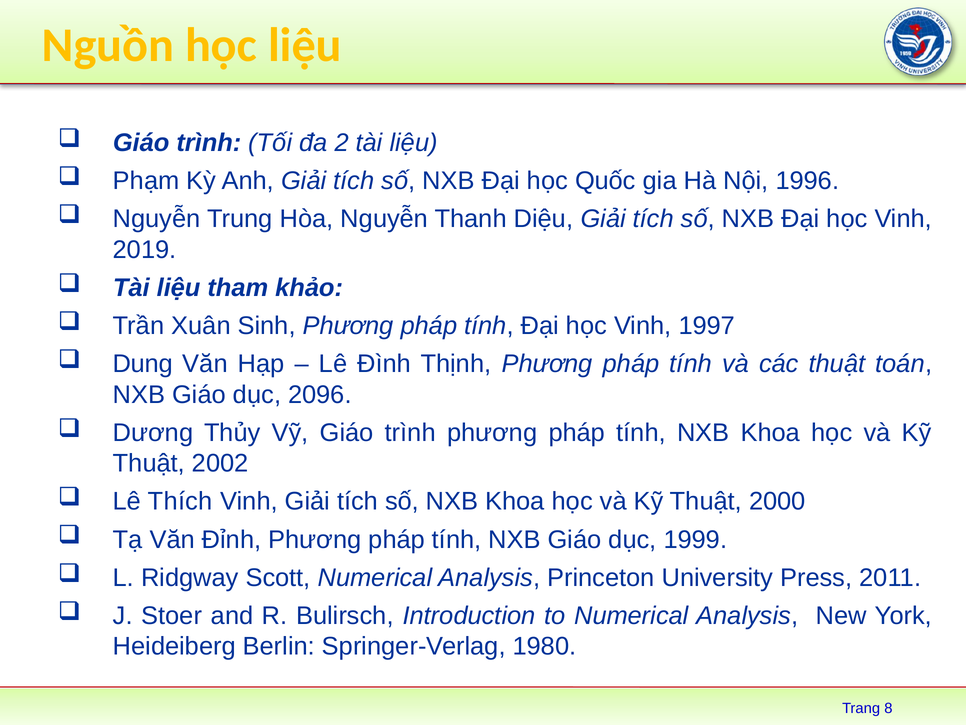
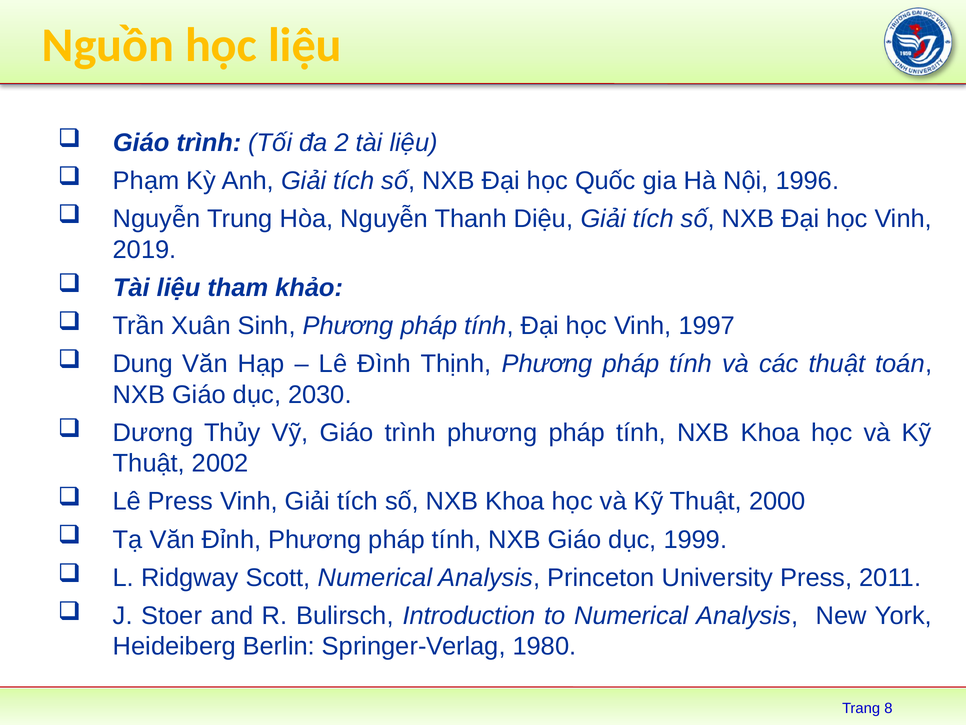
2096: 2096 -> 2030 (320, 394)
Lê Thích: Thích -> Press (180, 501)
